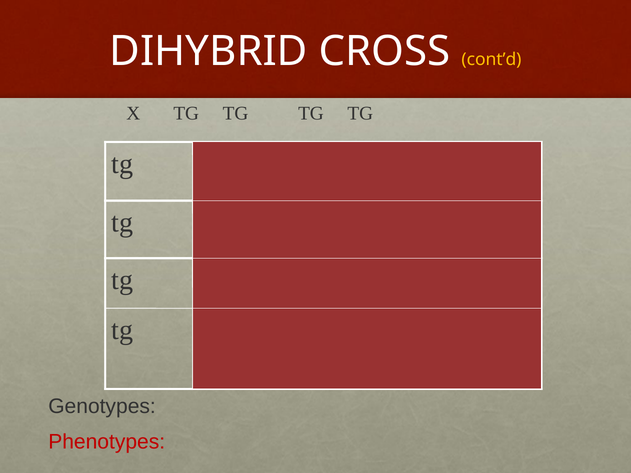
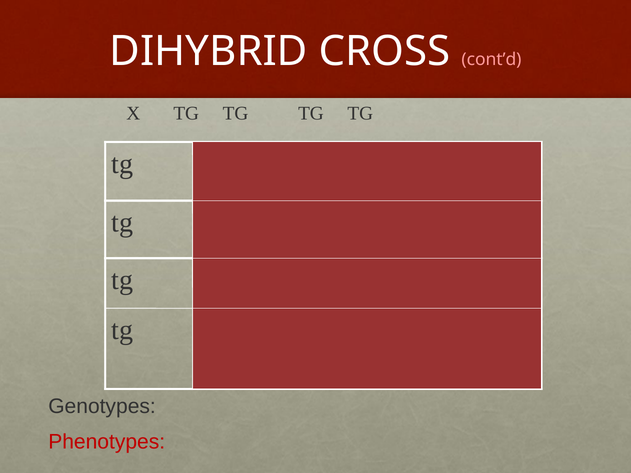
cont’d colour: yellow -> pink (491, 60)
